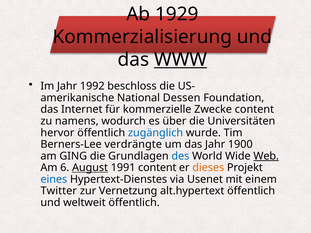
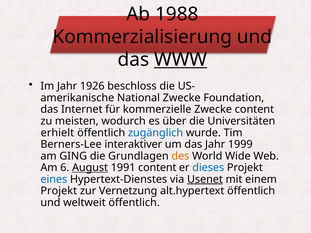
1929: 1929 -> 1988 (177, 14)
1992: 1992 -> 1926 (92, 86)
National Dessen: Dessen -> Zwecke (182, 98)
namens: namens -> meisten (77, 121)
hervor: hervor -> erhielt (57, 133)
verdrängte: verdrängte -> interaktiver (133, 145)
1900: 1900 -> 1999 (240, 145)
des colour: blue -> orange (180, 156)
Web underline: present -> none (266, 156)
dieses colour: orange -> blue (208, 168)
Usenet underline: none -> present (205, 179)
Twitter: Twitter -> Projekt (59, 191)
